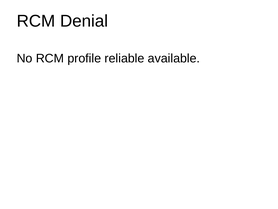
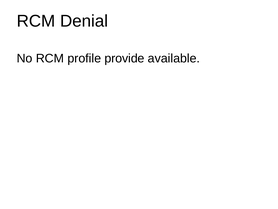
reliable: reliable -> provide (124, 58)
